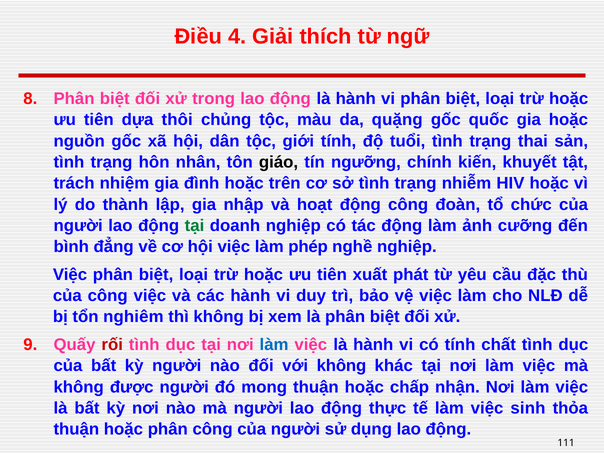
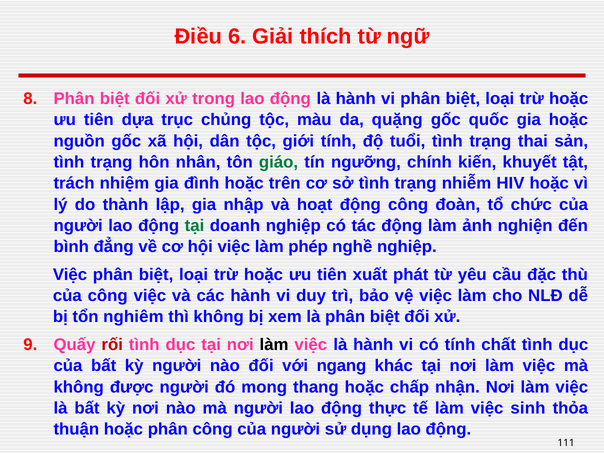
4: 4 -> 6 (237, 37)
thôi: thôi -> trục (177, 120)
giáo colour: black -> green (279, 162)
cưỡng: cưỡng -> nghiện (525, 226)
làm colour: blue -> black (274, 345)
với không: không -> ngang (341, 366)
mong thuận: thuận -> thang (316, 387)
